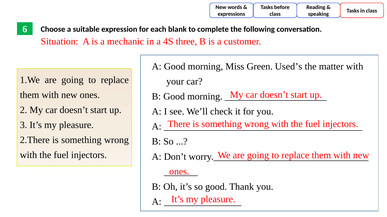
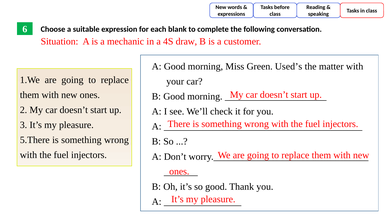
three: three -> draw (186, 42)
2.There: 2.There -> 5.There (35, 140)
